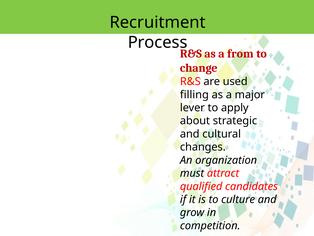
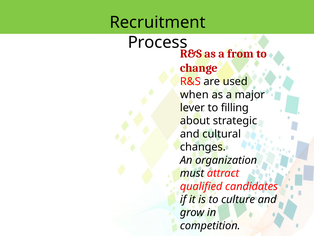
filling: filling -> when (194, 94)
apply: apply -> filling (235, 108)
